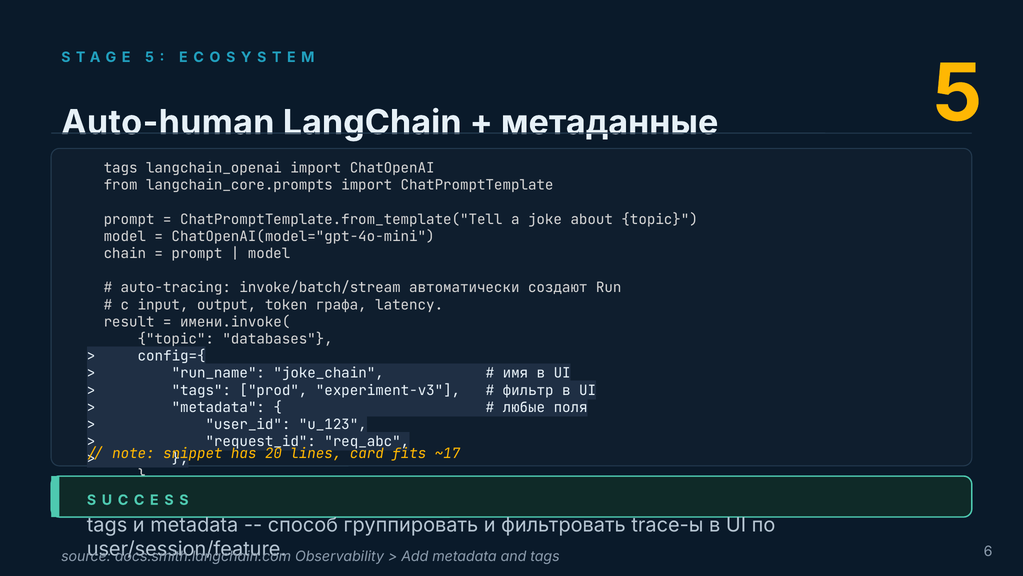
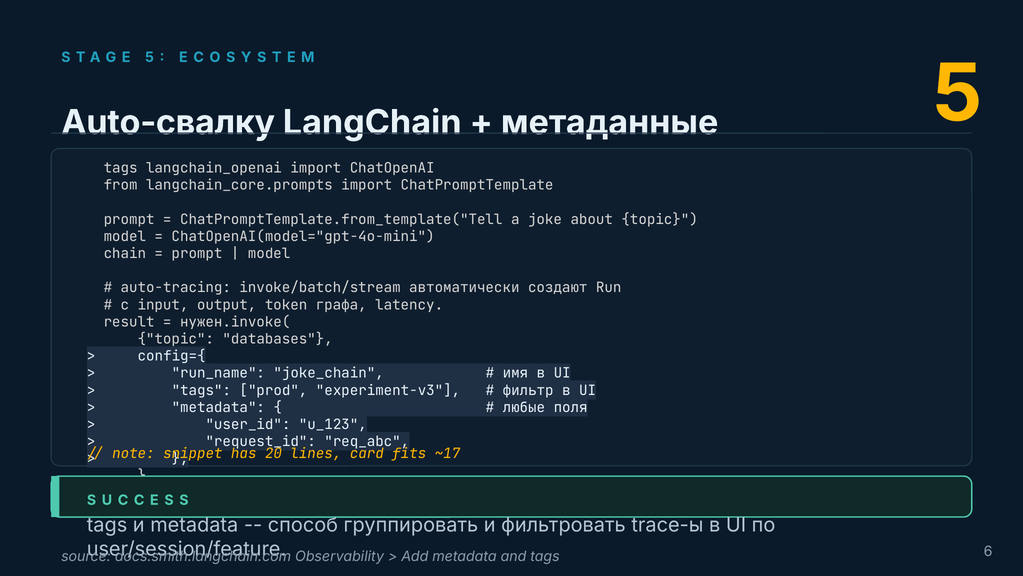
Auto-human: Auto-human -> Auto-свалку (168, 123)
имени.invoke(: имени.invoke( -> нужен.invoke( (235, 322)
